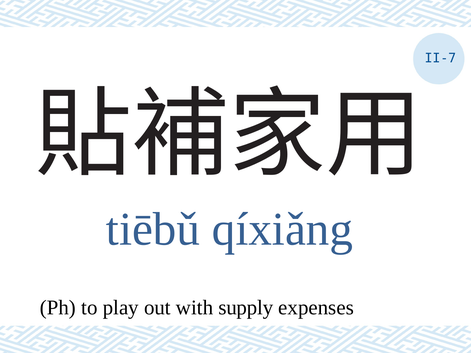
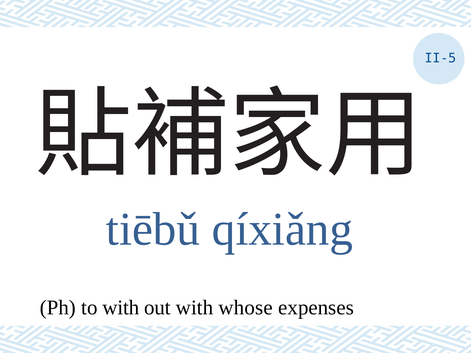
II-7: II-7 -> II-5 (440, 58)
to play: play -> with (121, 308)
supply: supply -> whose (246, 308)
